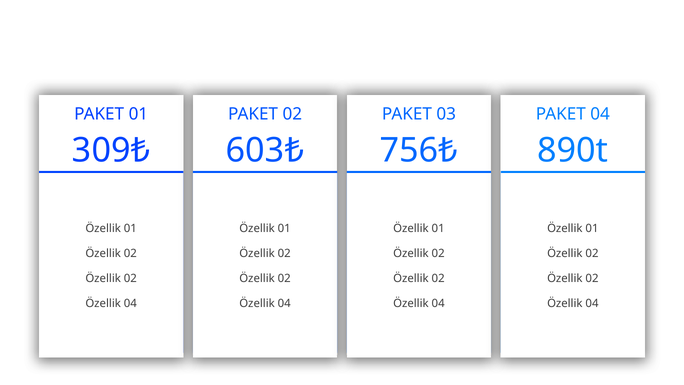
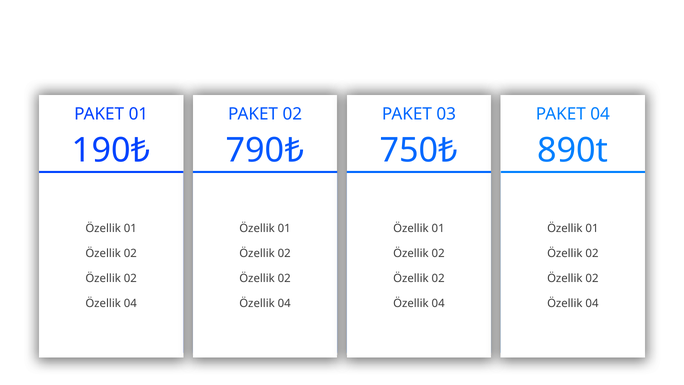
309₺: 309₺ -> 190₺ (111, 150)
603₺: 603₺ -> 790₺ (265, 150)
756₺: 756₺ -> 750₺ (419, 150)
